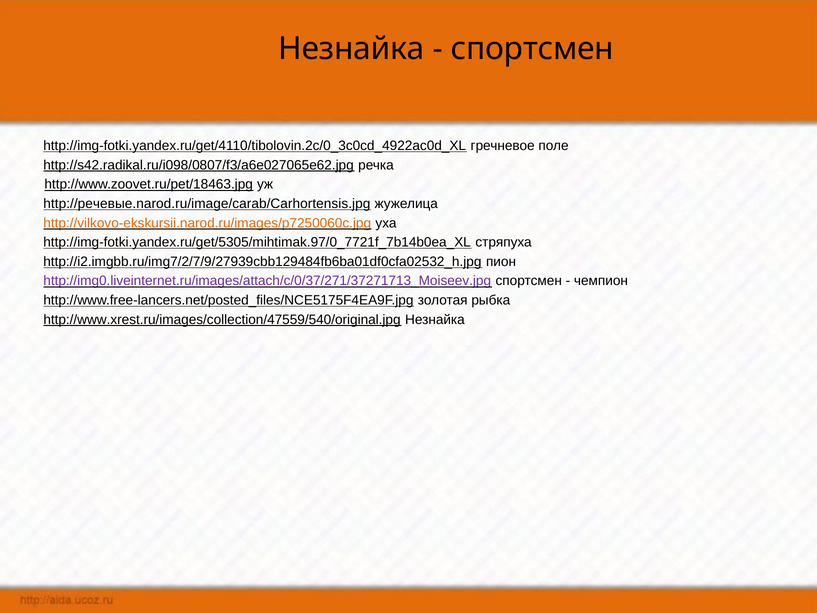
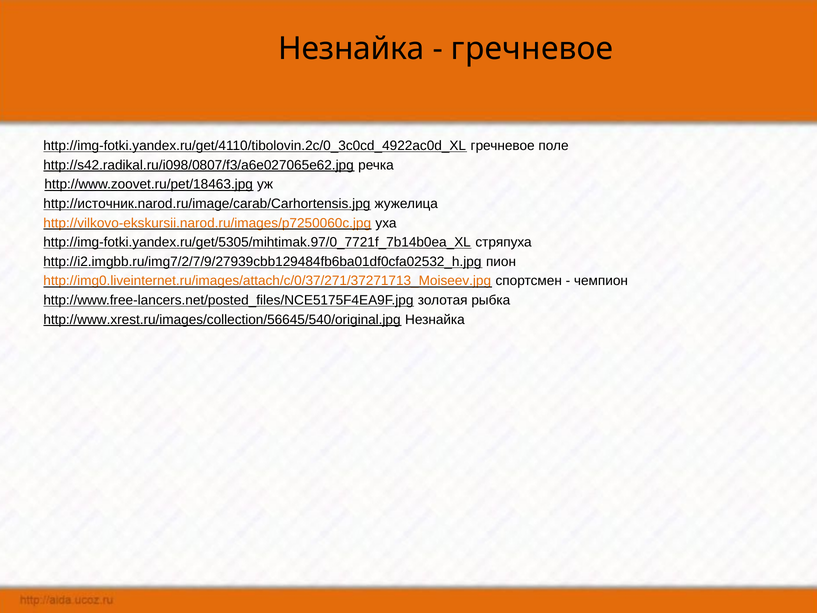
спортсмен: спортсмен -> гречневое (532, 49)
http://речевые.narod.ru/image/carab/Carhortensis.jpg: http://речевые.narod.ru/image/carab/Carhortensis.jpg -> http://источник.narod.ru/image/carab/Carhortensis.jpg (207, 204)
http://img0.liveinternet.ru/images/attach/c/0/37/271/37271713_Moiseev.jpg colour: purple -> orange (267, 281)
http://www.xrest.ru/images/collection/47559/540/original.jpg: http://www.xrest.ru/images/collection/47559/540/original.jpg -> http://www.xrest.ru/images/collection/56645/540/original.jpg (222, 319)
